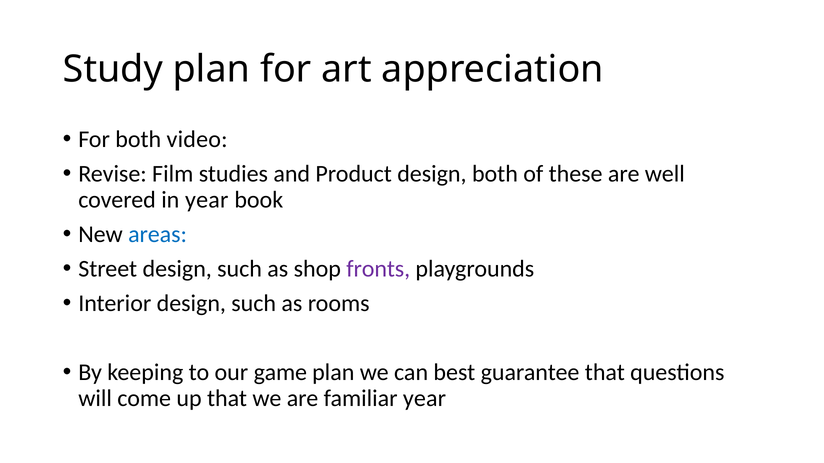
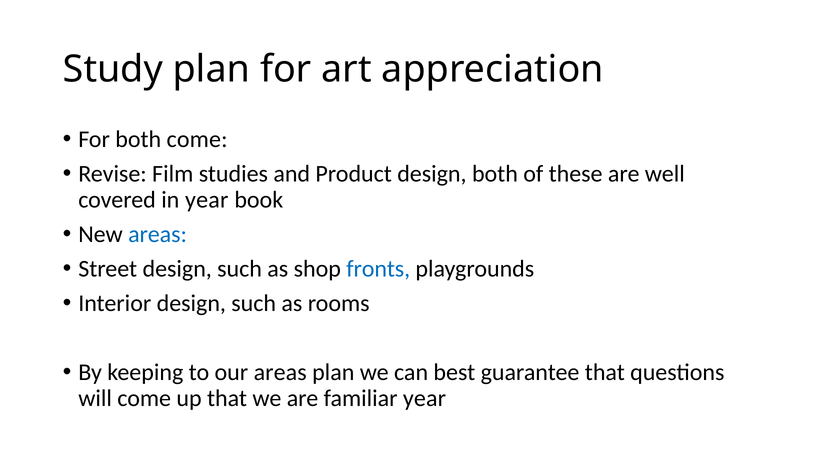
both video: video -> come (197, 139)
fronts colour: purple -> blue (378, 269)
our game: game -> areas (280, 373)
